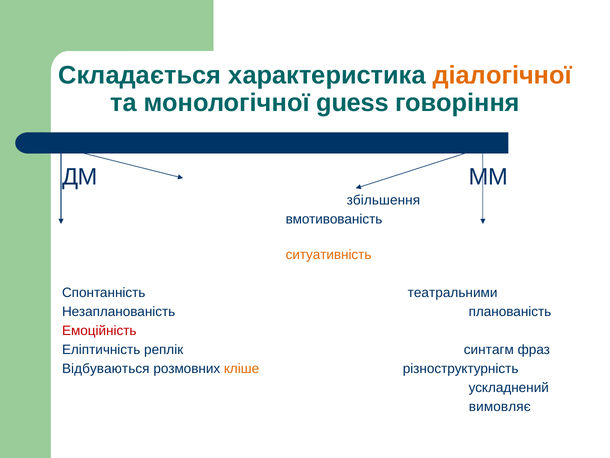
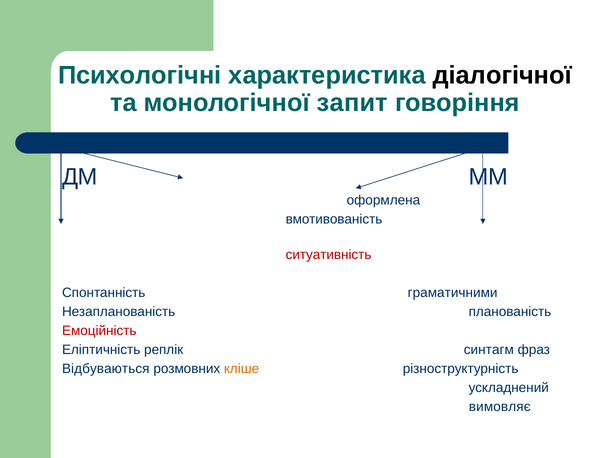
Складається: Складається -> Психологічні (140, 75)
діалогічної colour: orange -> black (502, 75)
guess: guess -> запит (352, 103)
збільшення: збільшення -> оформлена (383, 200)
ситуативність colour: orange -> red (329, 254)
театральними: театральними -> граматичними (453, 292)
